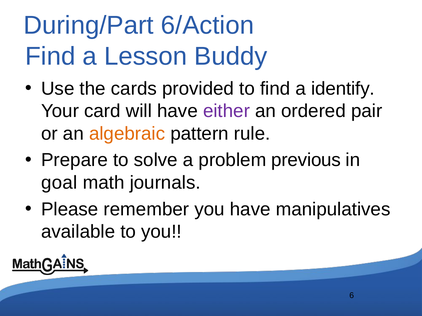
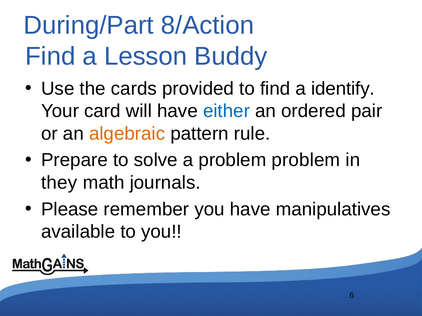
6/Action: 6/Action -> 8/Action (207, 25)
either colour: purple -> blue (226, 111)
problem previous: previous -> problem (306, 160)
goal: goal -> they (59, 183)
